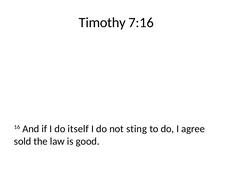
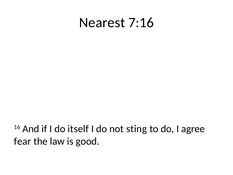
Timothy: Timothy -> Nearest (102, 23)
sold: sold -> fear (23, 141)
